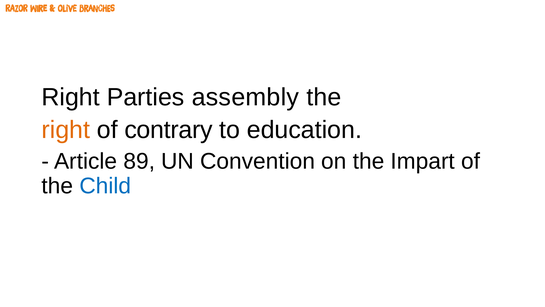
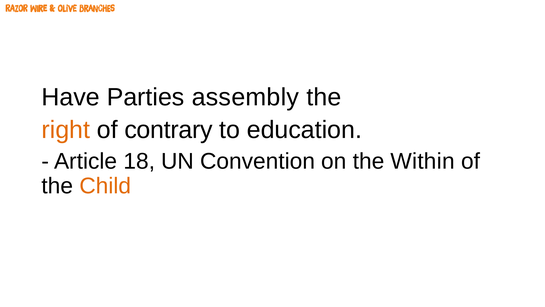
Right: Right -> Have (71, 97)
89: 89 -> 18 (139, 161)
Impart: Impart -> Within (423, 161)
Child colour: blue -> orange (105, 186)
